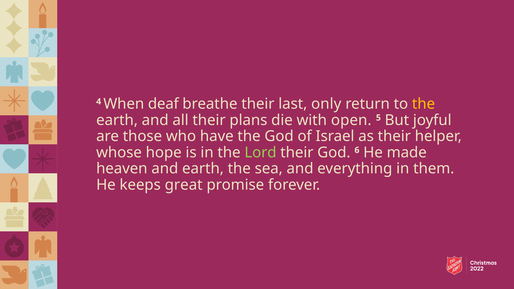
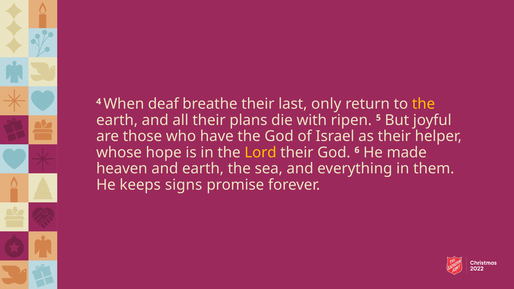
open: open -> ripen (351, 120)
Lord colour: light green -> yellow (260, 153)
great: great -> signs (184, 185)
